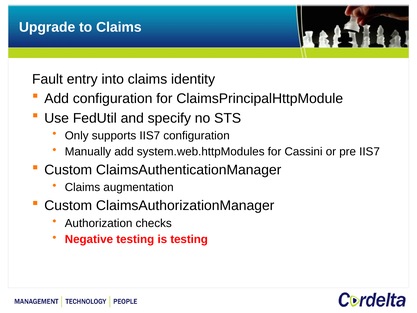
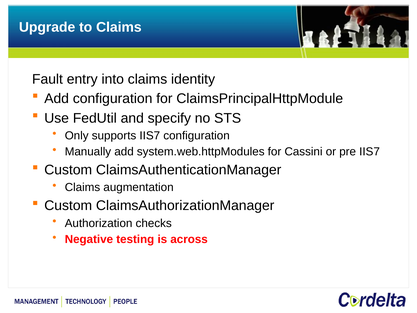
is testing: testing -> across (189, 239)
